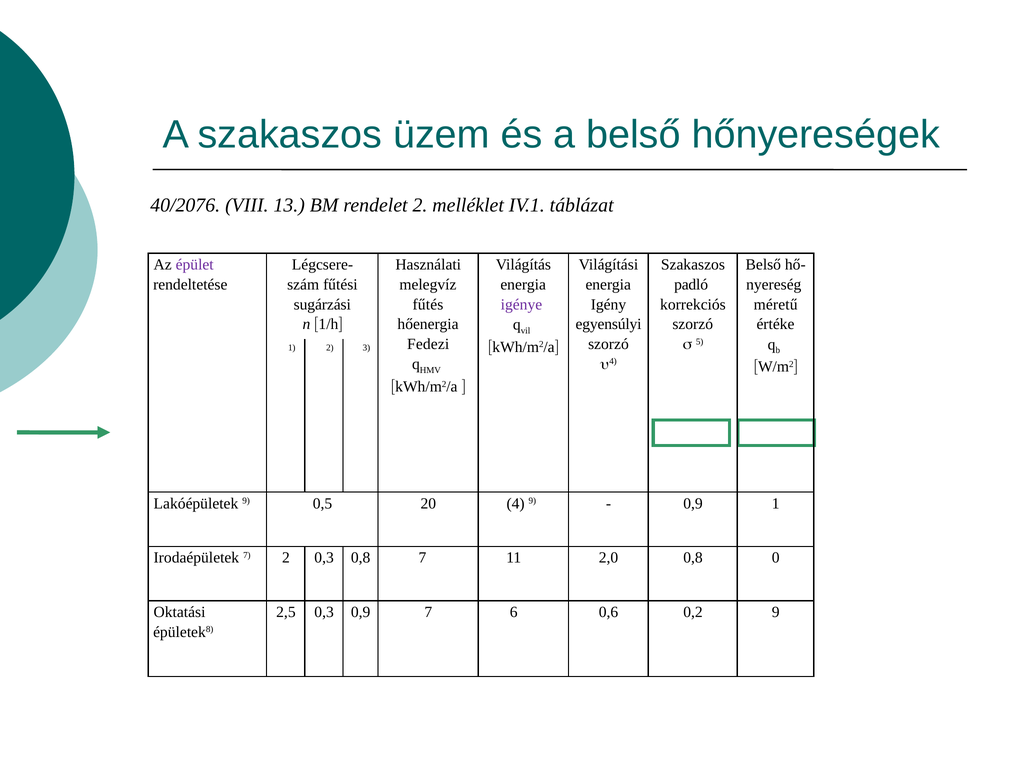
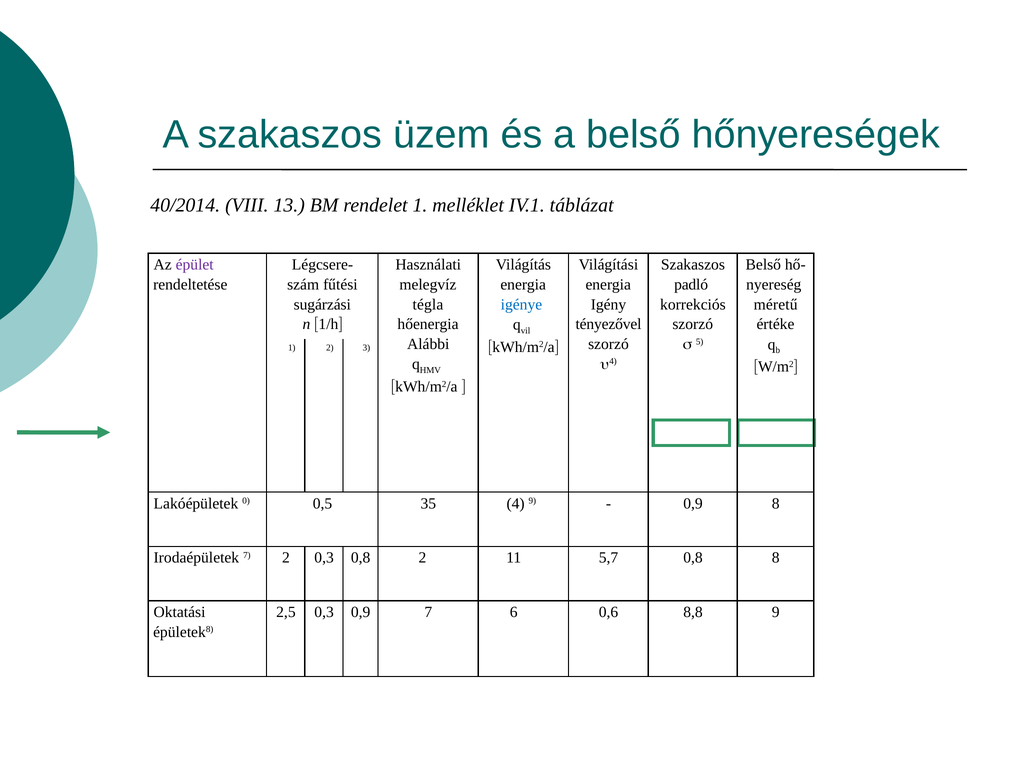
40/2076: 40/2076 -> 40/2014 (185, 205)
rendelet 2: 2 -> 1 (420, 205)
fűtés: fűtés -> tégla (428, 305)
igénye colour: purple -> blue (521, 305)
egyensúlyi: egyensúlyi -> tényezővel (609, 324)
Fedezi: Fedezi -> Alábbi (428, 344)
Lakóépületek 9: 9 -> 0 (246, 501)
20: 20 -> 35 (428, 504)
0,9 1: 1 -> 8 (776, 504)
0,8 7: 7 -> 2 (422, 558)
2,0: 2,0 -> 5,7 (609, 558)
0,8 0: 0 -> 8 (776, 558)
0,2: 0,2 -> 8,8 (693, 613)
